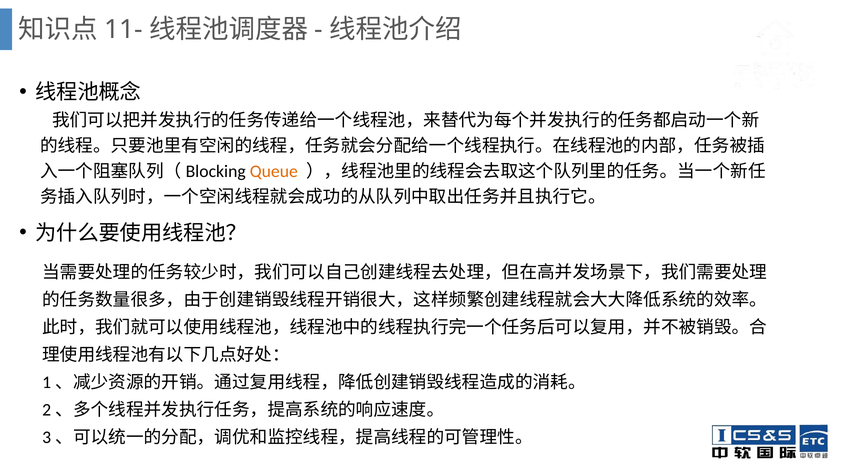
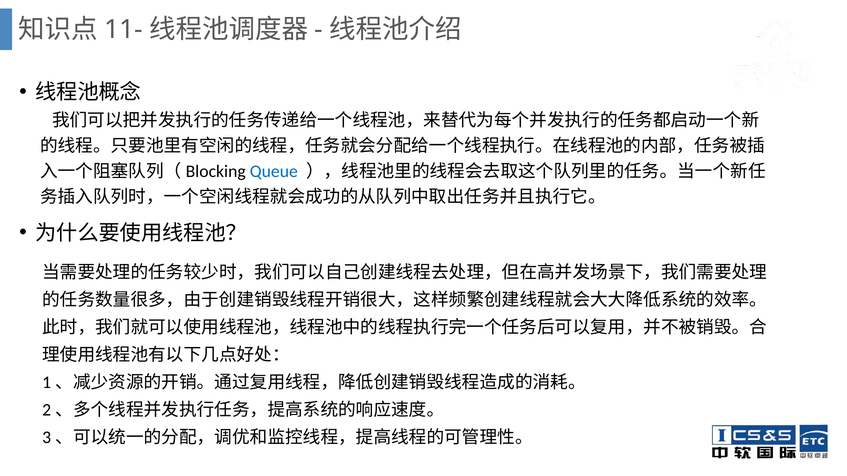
Queue colour: orange -> blue (274, 171)
